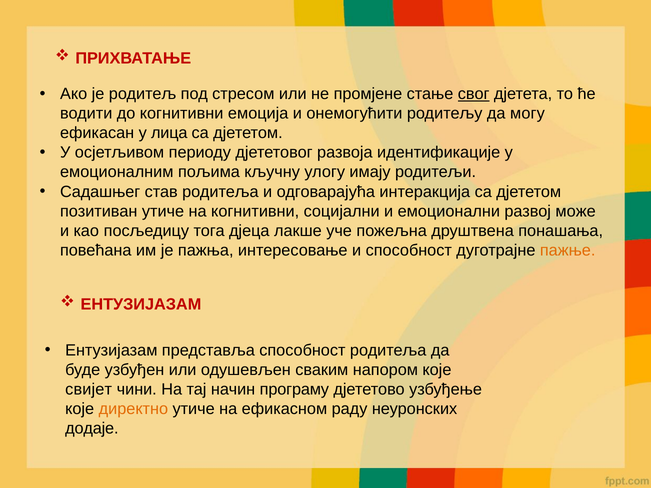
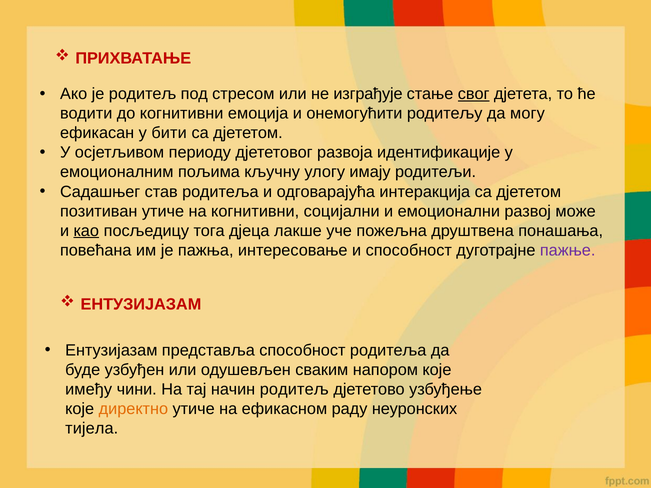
промјене: промјене -> изграђује (368, 94)
лица: лица -> бити (169, 133)
као underline: none -> present (86, 231)
пажње colour: orange -> purple (568, 250)
свијет: свијет -> имеђу (89, 389)
начин програму: програму -> родитељ (294, 389)
додаје: додаје -> тијела (92, 429)
